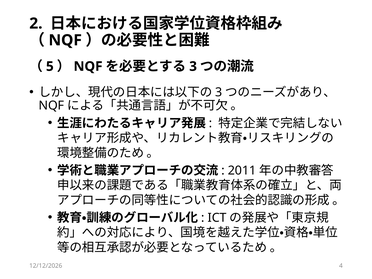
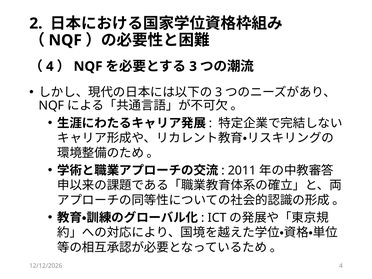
5: 5 -> 4 (50, 66)
